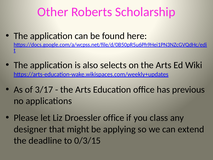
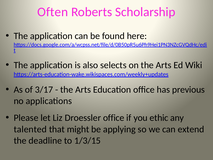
Other: Other -> Often (53, 12)
class: class -> ethic (159, 118)
designer: designer -> talented (30, 129)
0/3/15: 0/3/15 -> 1/3/15 (88, 140)
